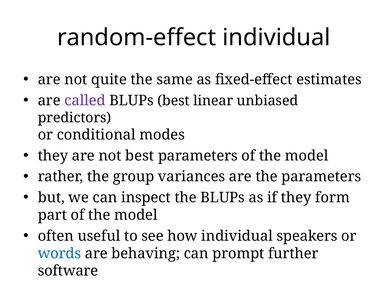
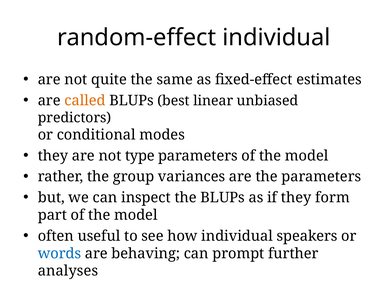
called colour: purple -> orange (85, 101)
not best: best -> type (140, 156)
software: software -> analyses (68, 271)
